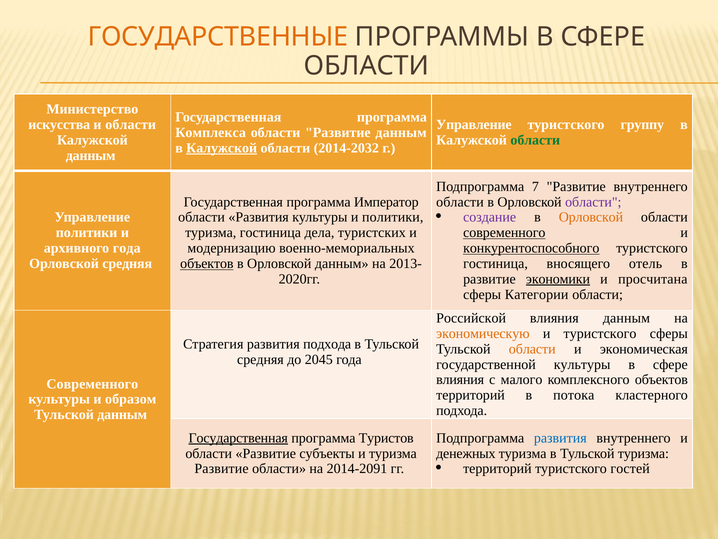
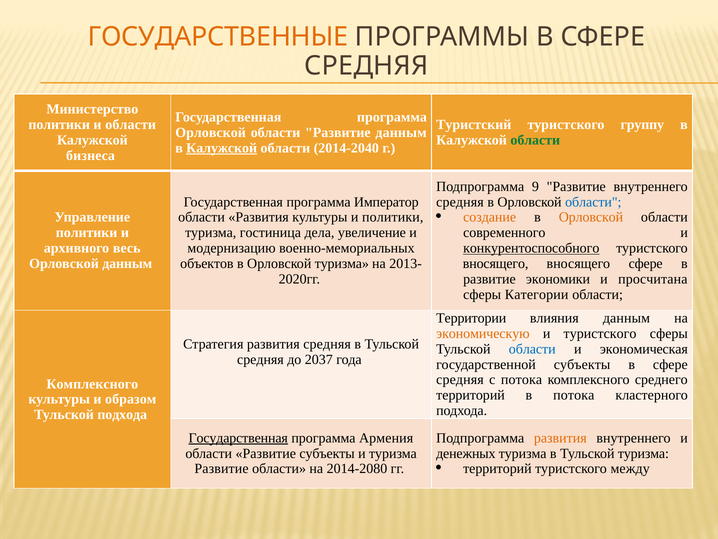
ОБЛАСТИ: ОБЛАСТИ -> СРЕДНЯЯ (366, 66)
искусства: искусства -> политики (59, 125)
Управление: Управление -> Туристский (474, 125)
Комплекса: Комплекса -> Орловской (211, 132)
2014-2032: 2014-2032 -> 2014-2040 (346, 148)
данным: данным -> бизнеса (91, 155)
7: 7 -> 9 (535, 186)
области: области -> средняя (460, 202)
области colour: purple -> blue (593, 202)
создание colour: purple -> orange (490, 217)
туристских: туристских -> увеличение (372, 233)
современного underline: present -> none (504, 233)
архивного года: года -> весь (127, 248)
Орловской средняя: средняя -> данным (127, 263)
объектов underline: present -> none (207, 263)
Орловской данным: данным -> туризма (342, 263)
гостиница: гостиница -> вносящего (496, 263)
вносящего отель: отель -> сфере (646, 263)
экономики underline: present -> none (558, 279)
Российской: Российской -> Территории (471, 318)
развития подхода: подхода -> средняя (327, 344)
области colour: orange -> blue (532, 349)
2045: 2045 -> 2037 (319, 359)
государственной культуры: культуры -> субъекты (582, 364)
влияния: влияния -> средняя (460, 380)
с малого: малого -> потока (522, 380)
комплексного объектов: объектов -> среднего (661, 380)
Современного: Современного -> Комплексного (92, 384)
Тульской данным: данным -> подхода (122, 414)
Туристов: Туристов -> Армения (386, 438)
развития colour: blue -> orange (560, 438)
гостей: гостей -> между (630, 468)
2014-2091: 2014-2091 -> 2014-2080 (357, 468)
